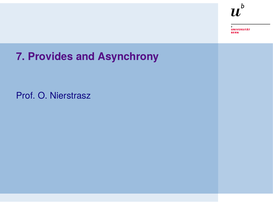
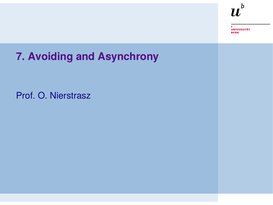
Provides: Provides -> Avoiding (51, 57)
